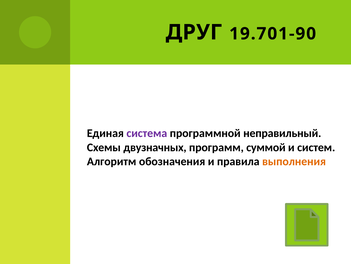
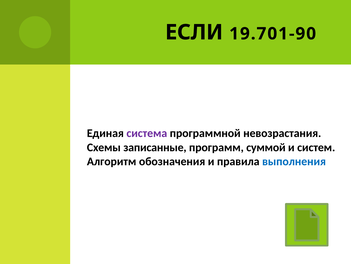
ДРУГ: ДРУГ -> ЕСЛИ (194, 32)
неправильный: неправильный -> невозрастания (282, 133)
двузначных: двузначных -> записанные (155, 147)
выполнения colour: orange -> blue (294, 161)
